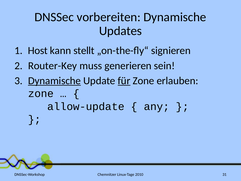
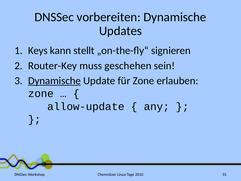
Host: Host -> Keys (38, 51)
generieren: generieren -> geschehen (128, 66)
für underline: present -> none (124, 81)
